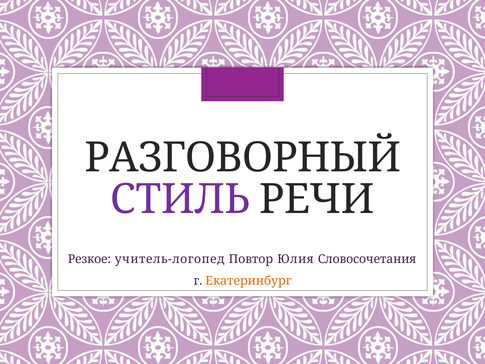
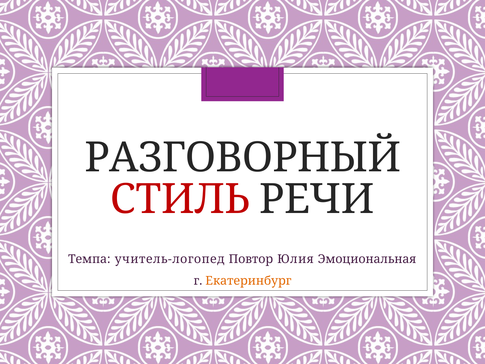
СТИЛЬ colour: purple -> red (180, 199)
Резкое: Резкое -> Темпа (89, 259)
Словосочетания: Словосочетания -> Эмоциональная (367, 259)
